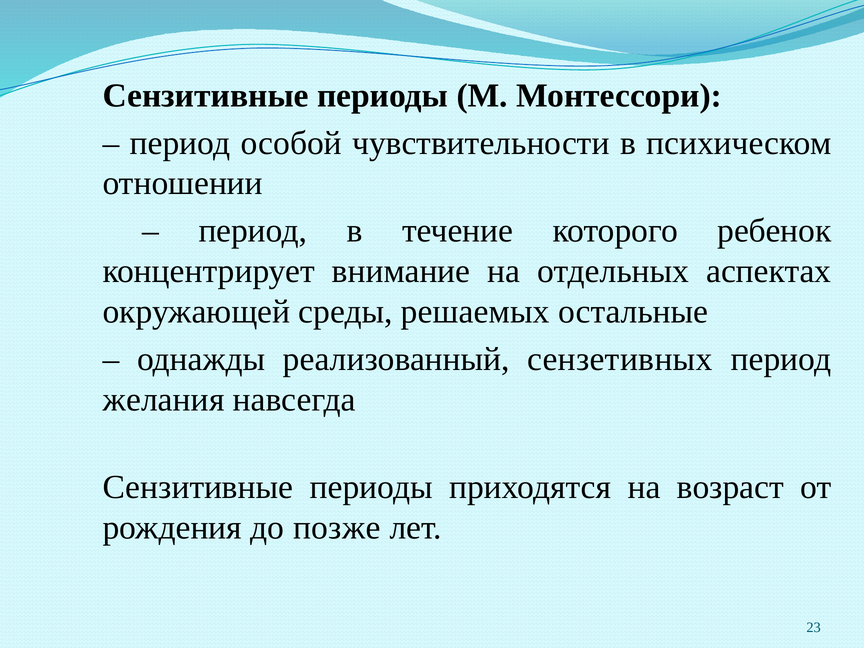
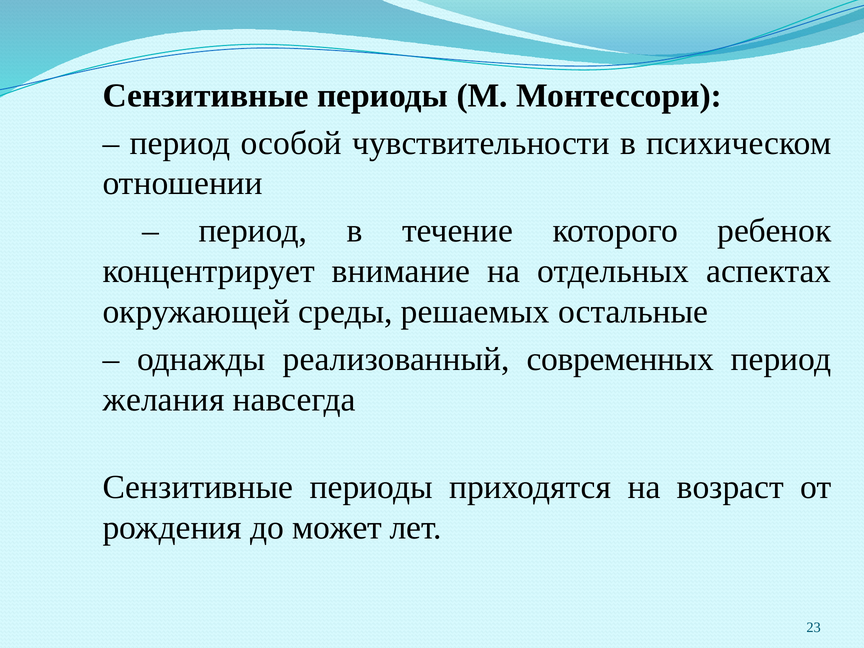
сензетивных: сензетивных -> современных (620, 359)
позже: позже -> может (337, 528)
